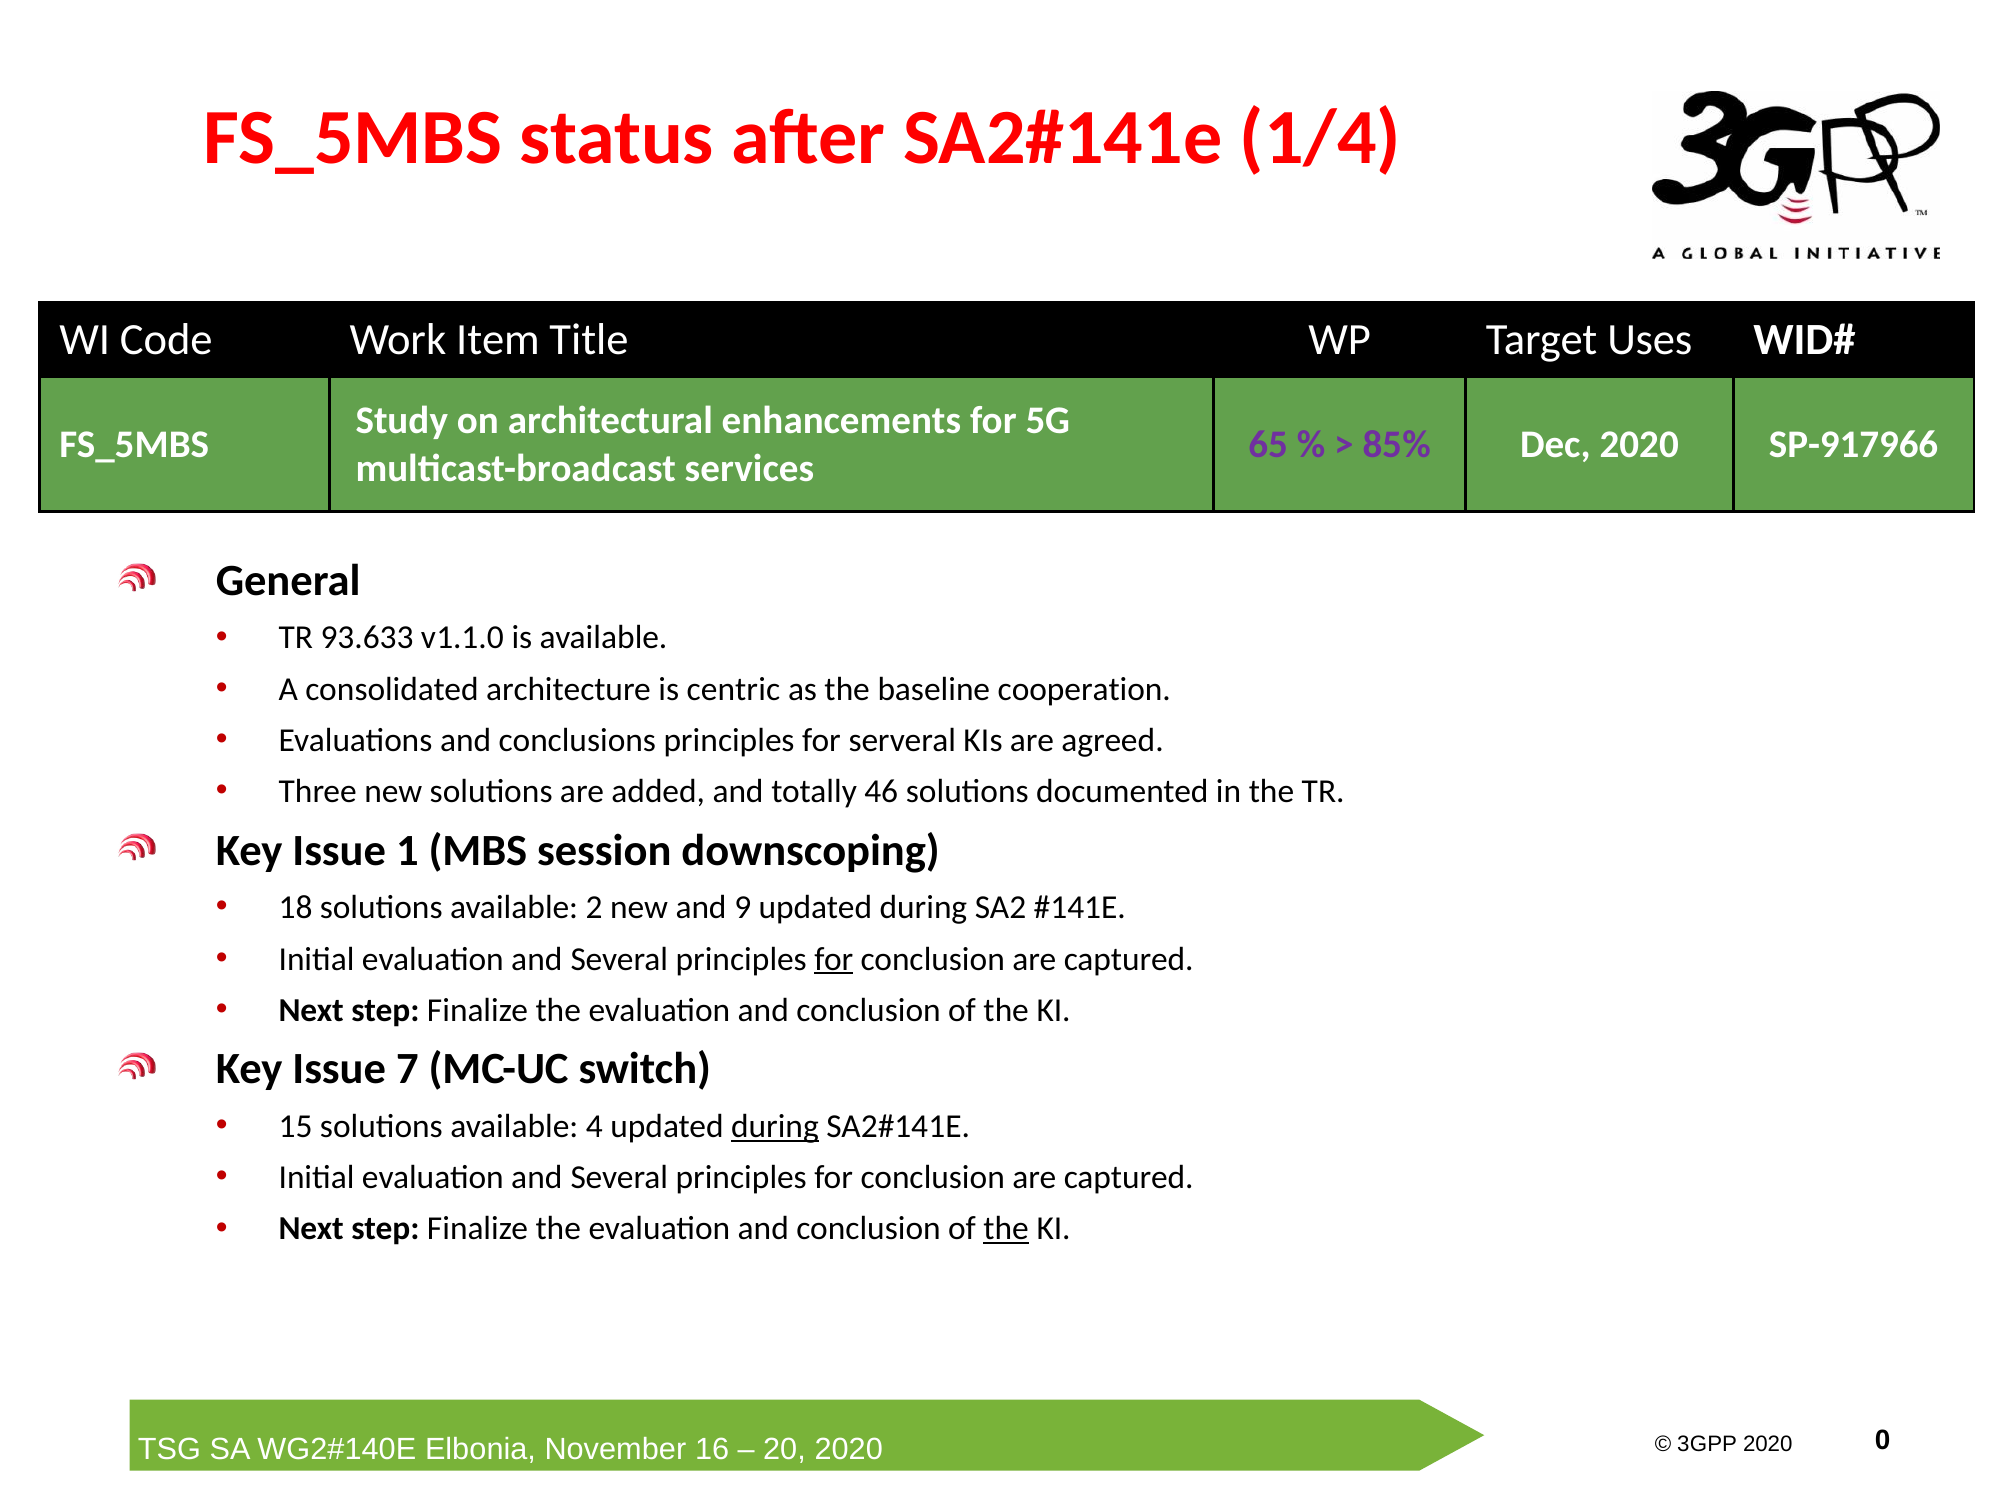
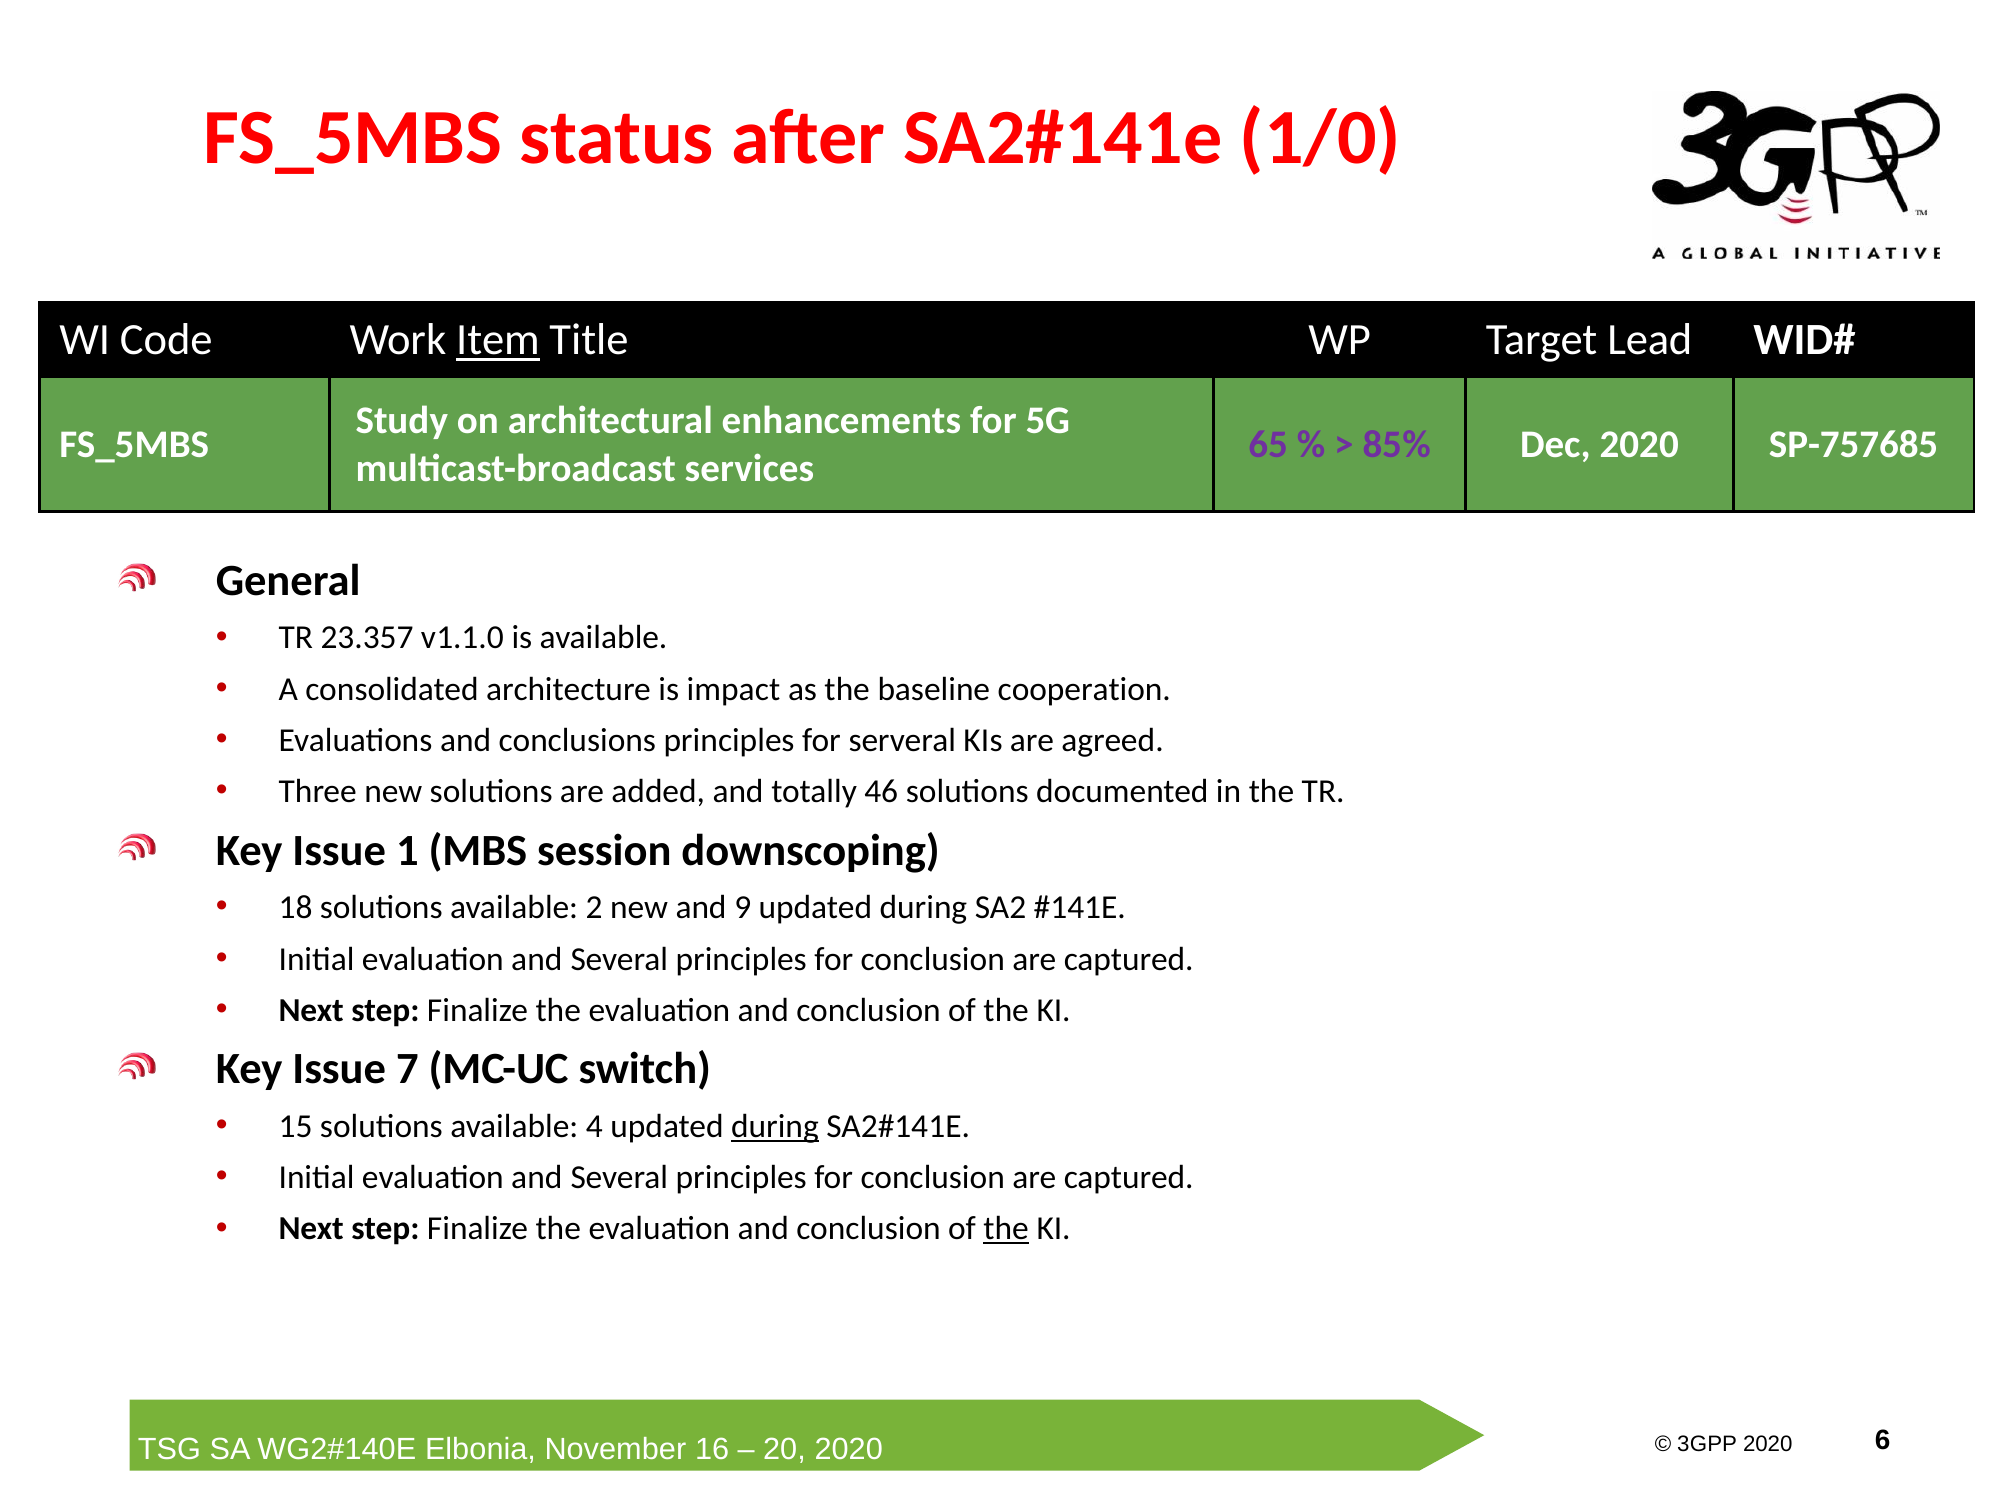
1/4: 1/4 -> 1/0 (1320, 138)
Item underline: none -> present (498, 340)
Uses: Uses -> Lead (1650, 340)
SP-917966: SP-917966 -> SP-757685 (1854, 445)
93.633: 93.633 -> 23.357 (367, 638)
centric: centric -> impact (733, 689)
for underline: present -> none (834, 959)
0: 0 -> 6 (1883, 1440)
